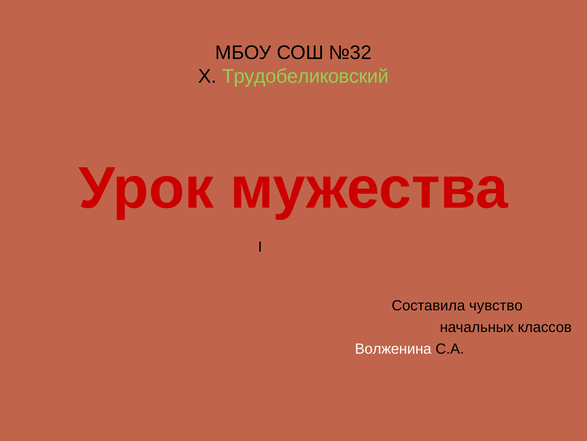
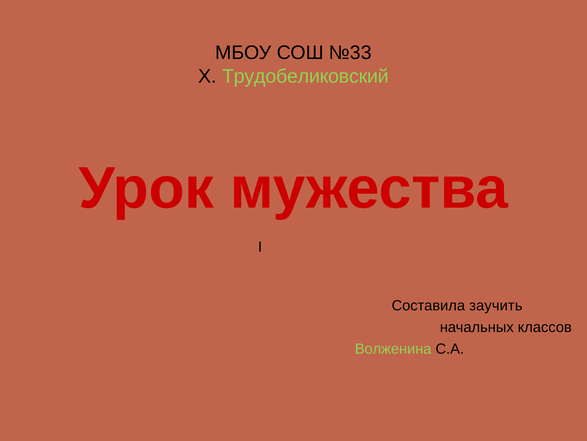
№32: №32 -> №33 (350, 53)
чувство: чувство -> заучить (496, 305)
Волженина colour: white -> light green (393, 348)
